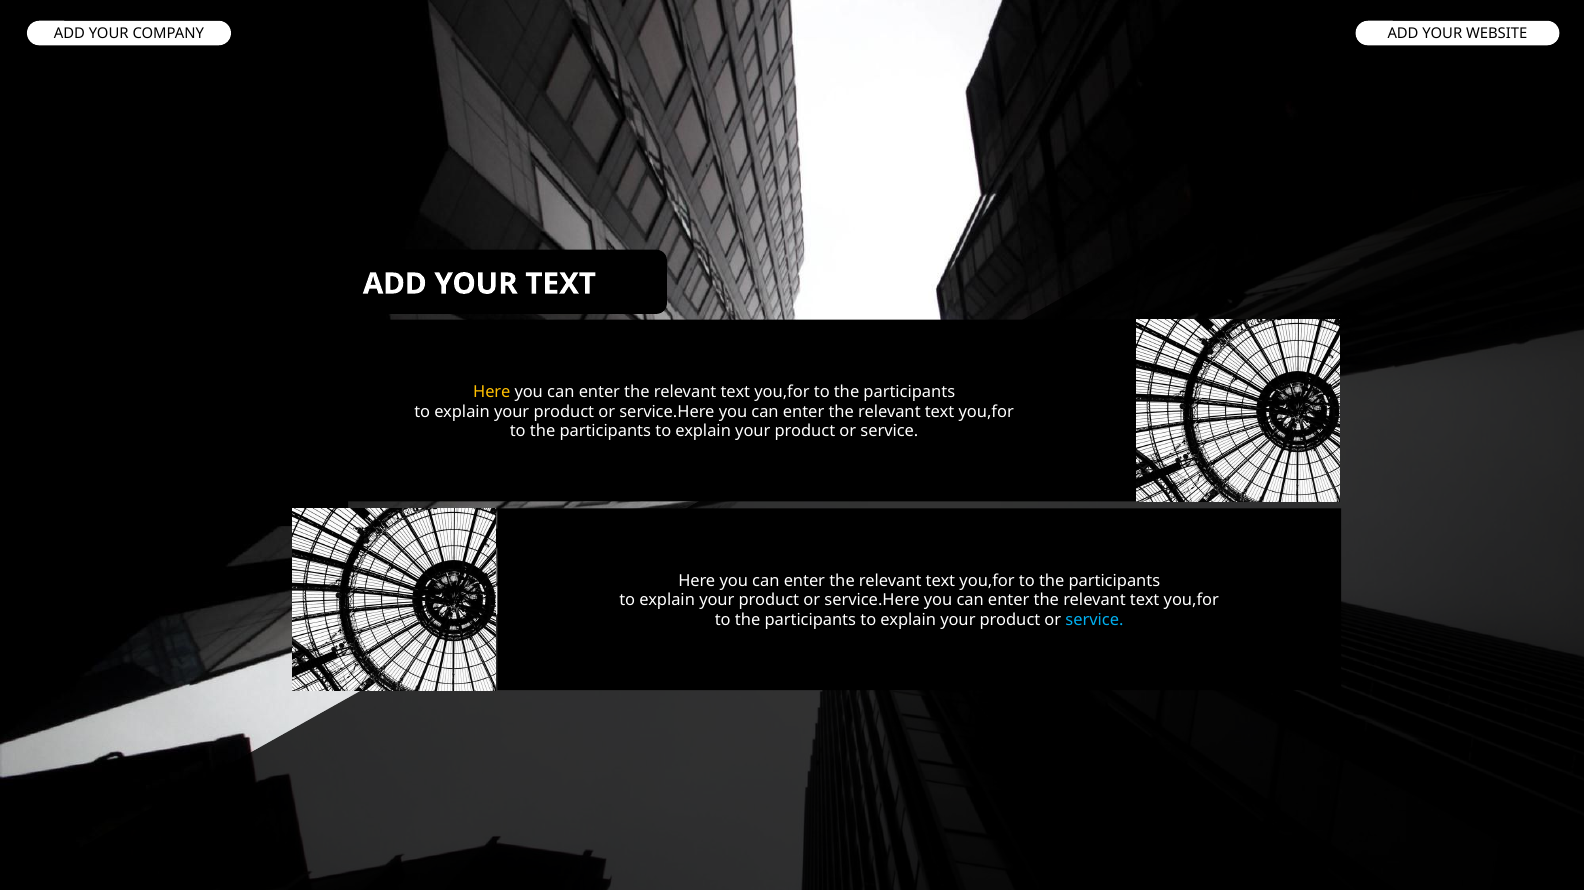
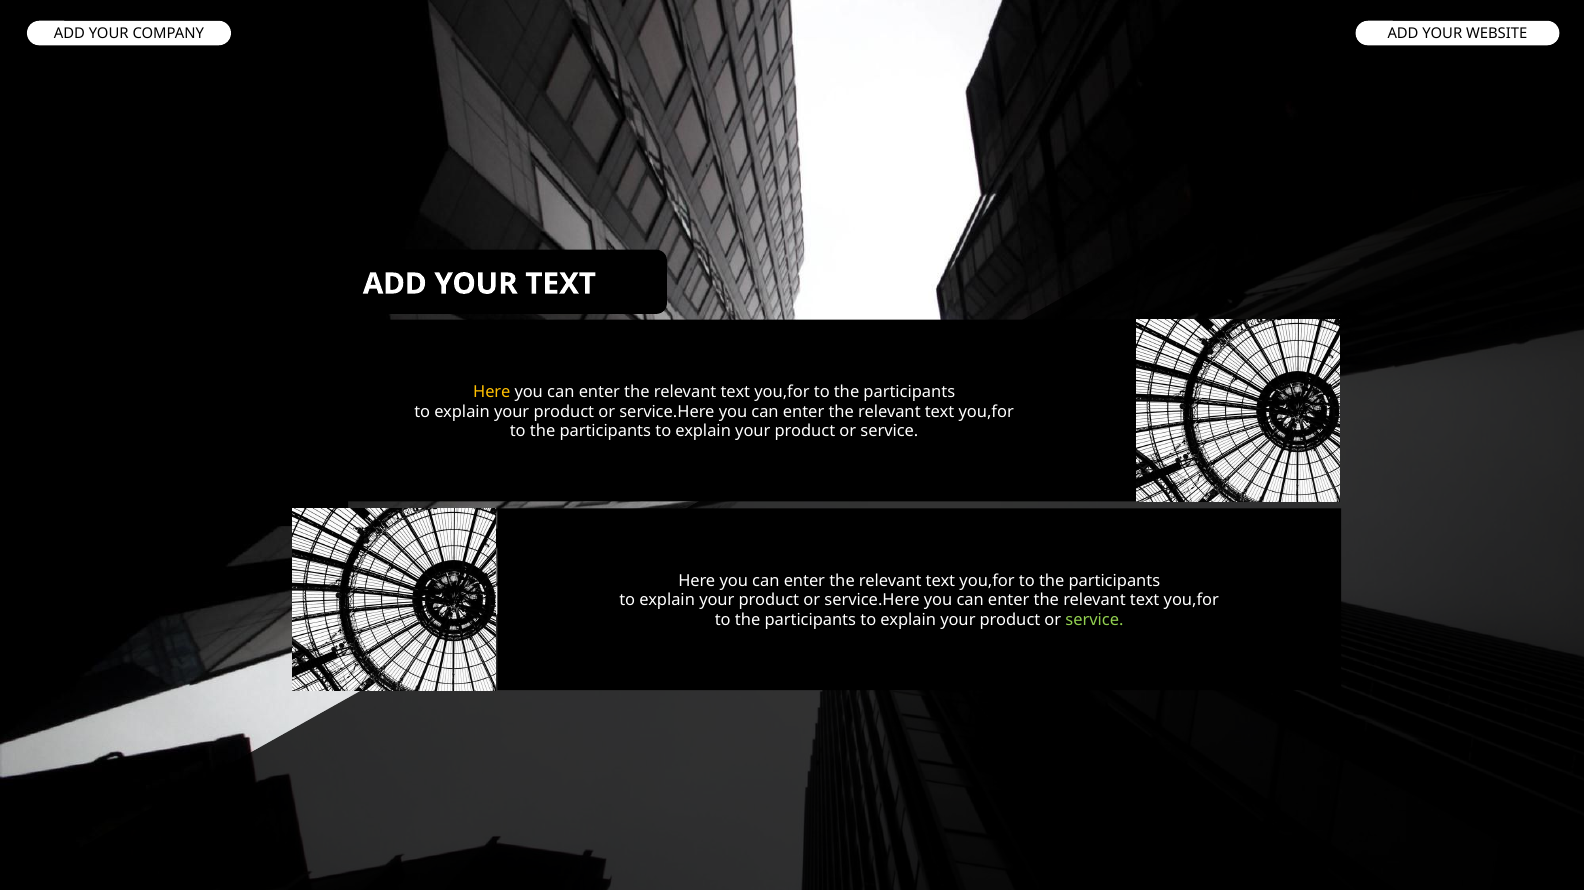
service colour: light blue -> light green (1094, 620)
